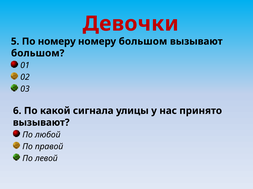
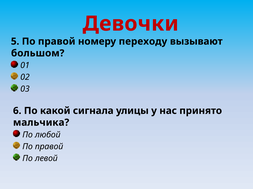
5 По номеру: номеру -> правой (57, 42)
номеру большом: большом -> переходу (143, 42)
вызывают: вызывают -> мальчика (41, 123)
